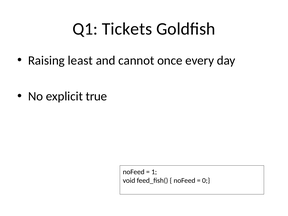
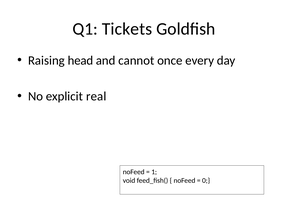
least: least -> head (80, 60)
true: true -> real (96, 96)
